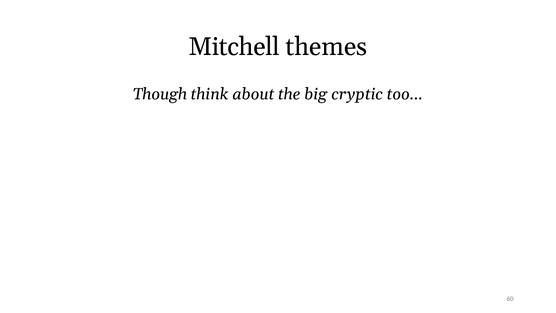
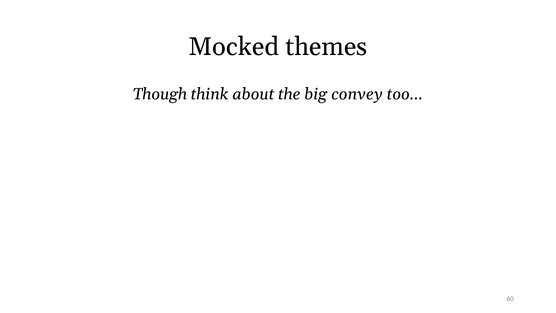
Mitchell: Mitchell -> Mocked (234, 47)
cryptic: cryptic -> convey (357, 94)
